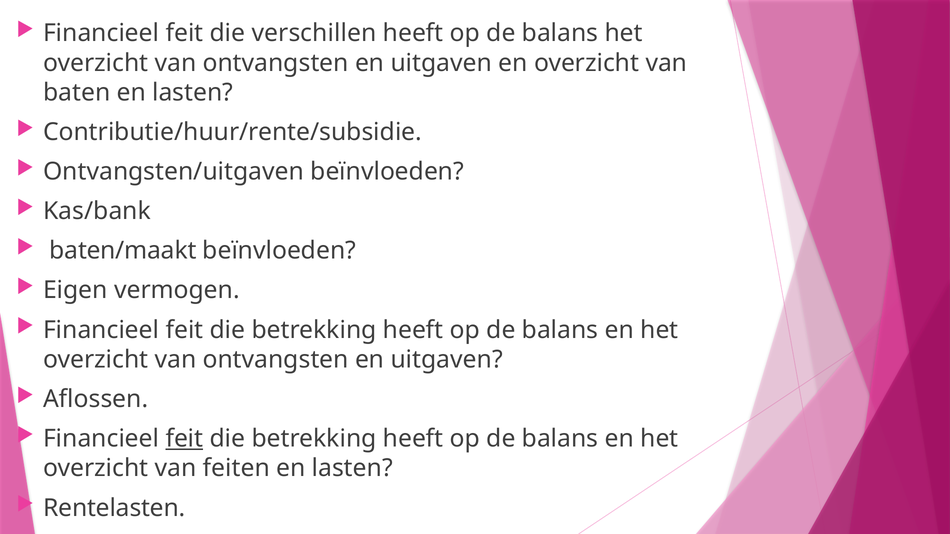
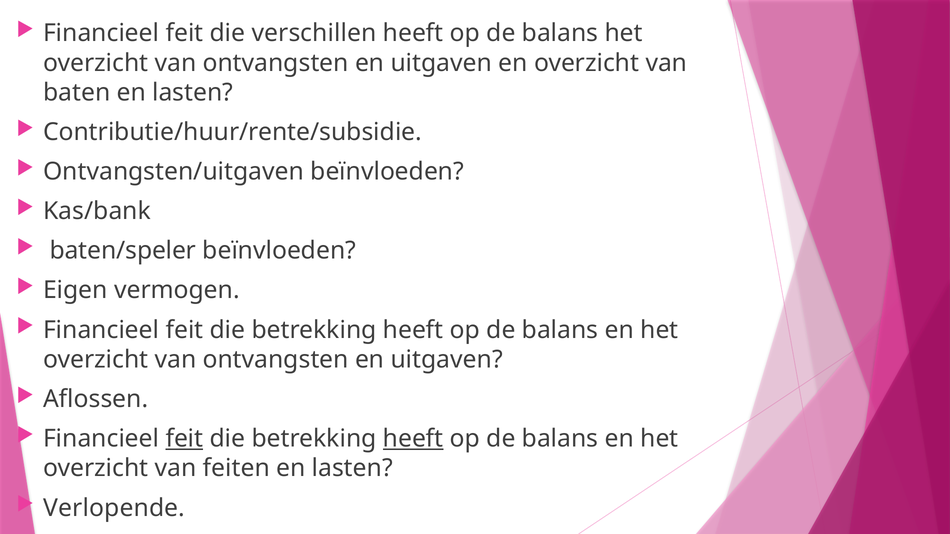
baten/maakt: baten/maakt -> baten/speler (123, 251)
heeft underline: none -> present (413, 439)
Rentelasten: Rentelasten -> Verlopende (114, 508)
